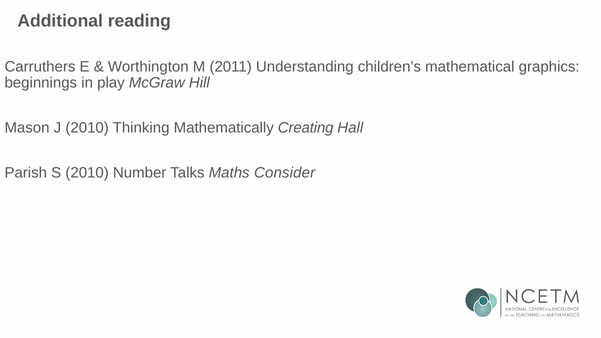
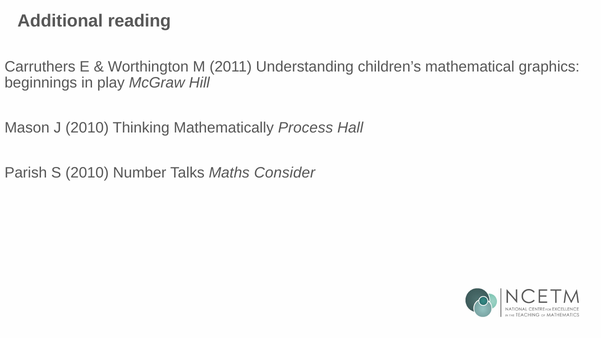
Creating: Creating -> Process (306, 128)
